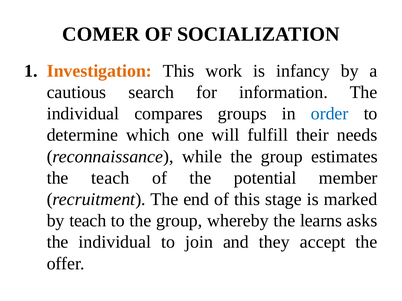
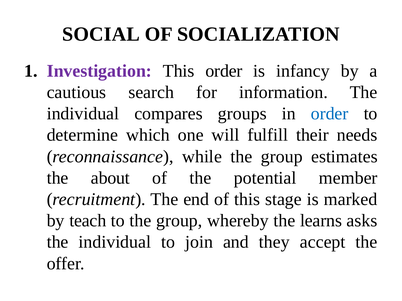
COMER: COMER -> SOCIAL (101, 34)
Investigation colour: orange -> purple (99, 71)
This work: work -> order (224, 71)
the teach: teach -> about (110, 178)
